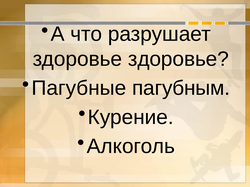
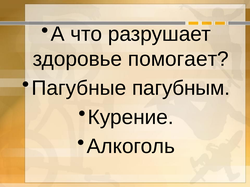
здоровье здоровье: здоровье -> помогает (178, 59)
